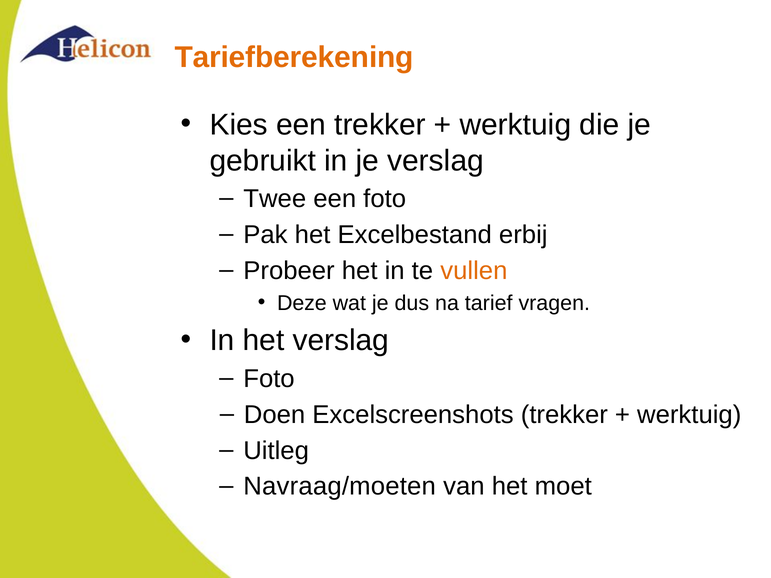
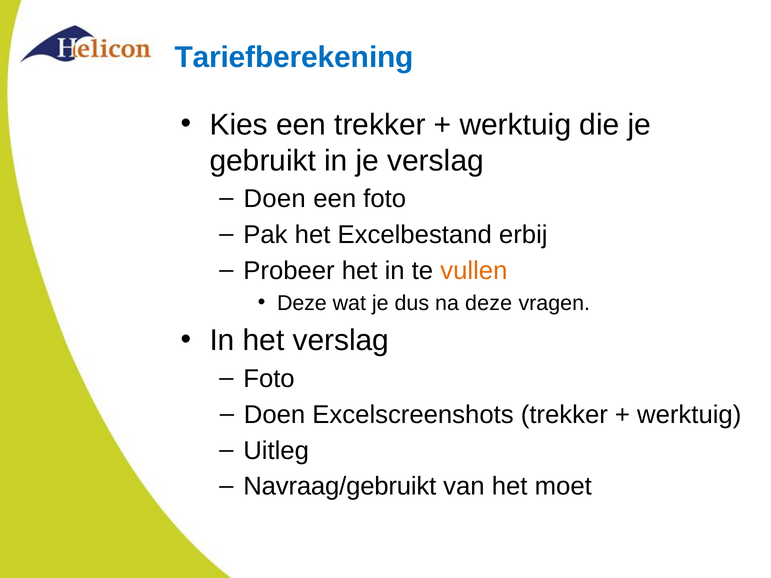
Tariefberekening colour: orange -> blue (294, 57)
Twee: Twee -> Doen (275, 199)
na tarief: tarief -> deze (489, 303)
Navraag/moeten: Navraag/moeten -> Navraag/gebruikt (340, 487)
